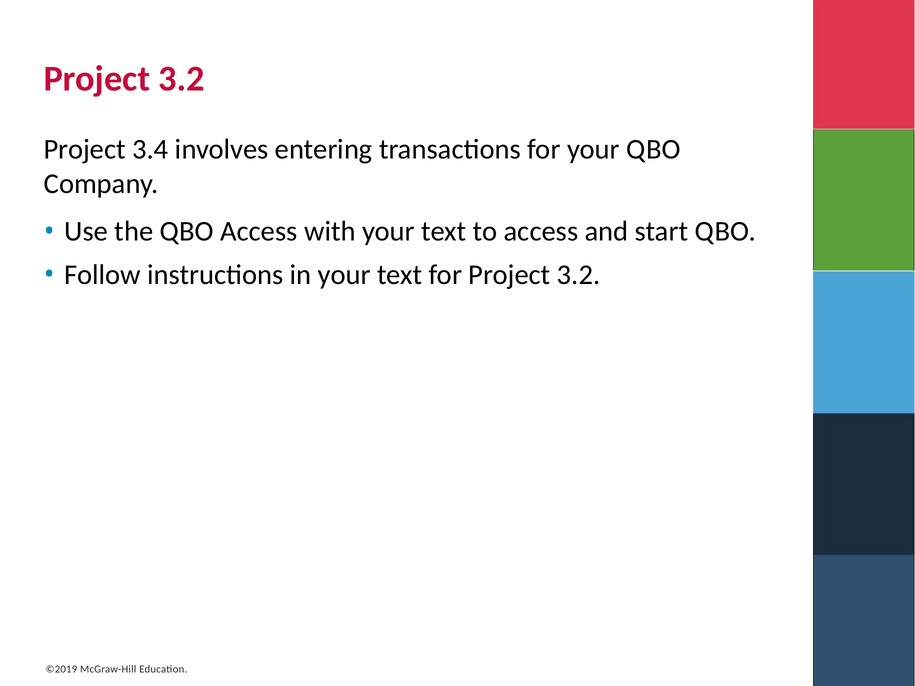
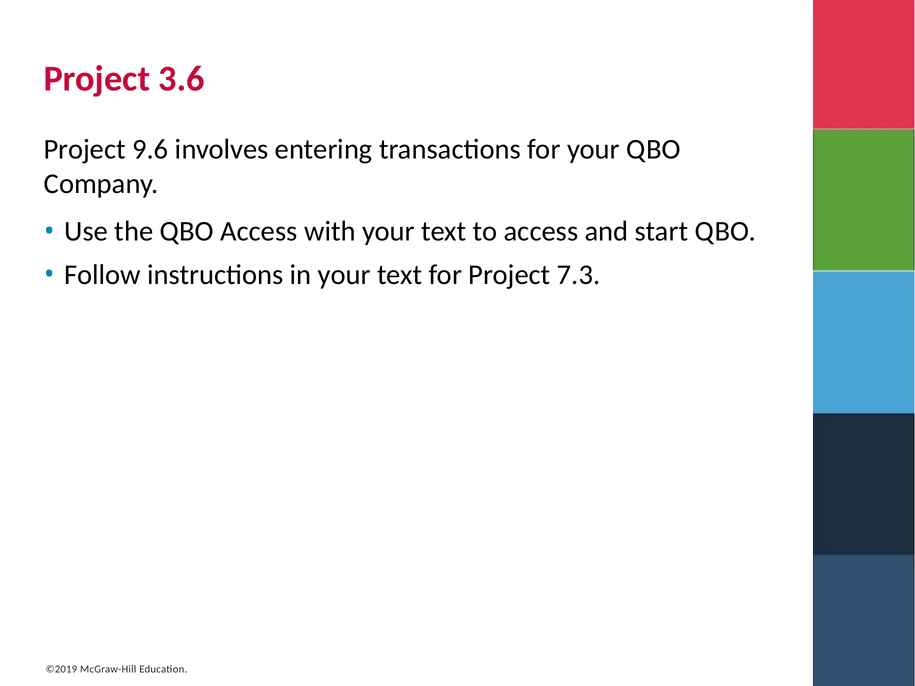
3.2: 3.2 -> 3.6 (181, 79)
3.4: 3.4 -> 9.6 (150, 150)
for Project 3.2: 3.2 -> 7.3 (579, 275)
